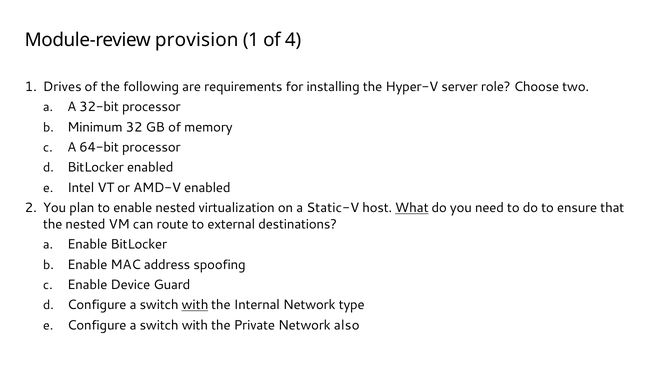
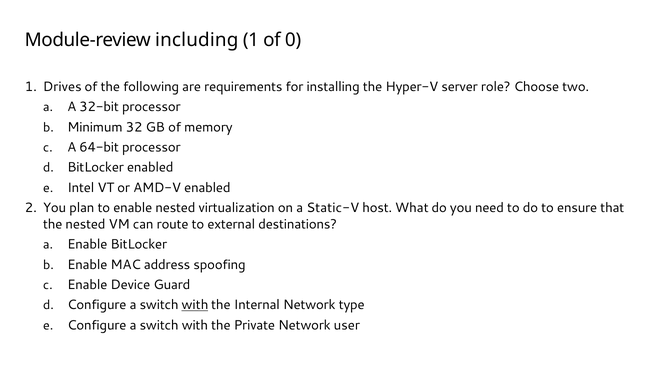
provision: provision -> including (197, 40)
4: 4 -> 0 (293, 40)
What underline: present -> none (412, 208)
also: also -> user (347, 325)
